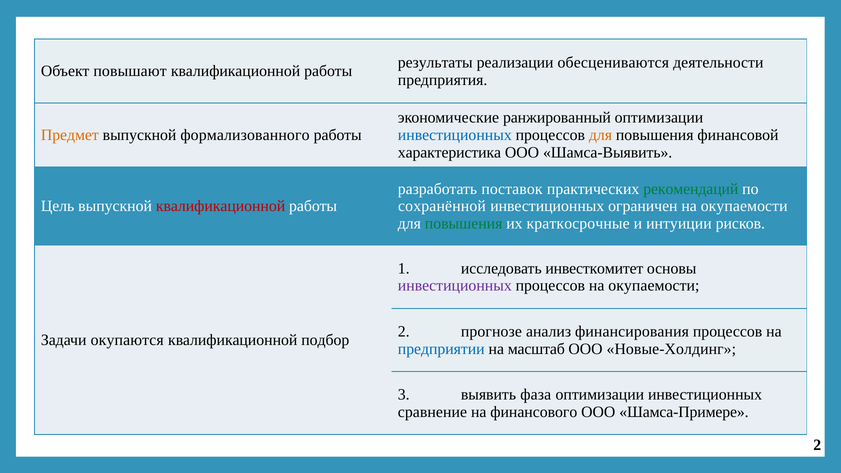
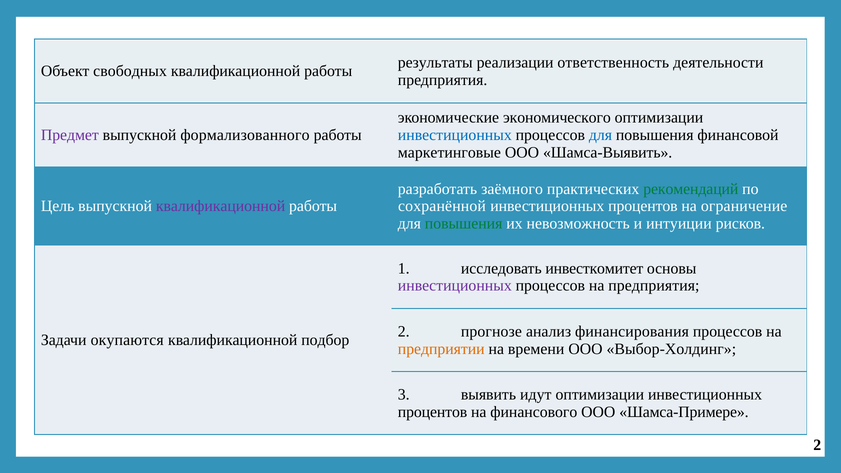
обесцениваются: обесцениваются -> ответственность (613, 62)
повышают: повышают -> свободных (130, 71)
ранжированный: ранжированный -> экономического (557, 118)
Предмет colour: orange -> purple (70, 135)
для colour: orange -> blue (600, 135)
характеристика: характеристика -> маркетинговые (449, 153)
поставок: поставок -> заёмного (512, 189)
квалификационной colour: red -> purple (221, 206)
ограничен: ограничен -> процентов (643, 206)
окупаемости: окупаемости -> ограничение (744, 206)
краткосрочные: краткосрочные -> невозможность (578, 224)
процессов на окупаемости: окупаемости -> предприятия (654, 286)
предприятии colour: blue -> orange (441, 349)
масштаб: масштаб -> времени (536, 349)
Новые-Холдинг: Новые-Холдинг -> Выбор-Холдинг (671, 349)
фаза: фаза -> идут (536, 394)
сравнение: сравнение -> процентов (433, 412)
